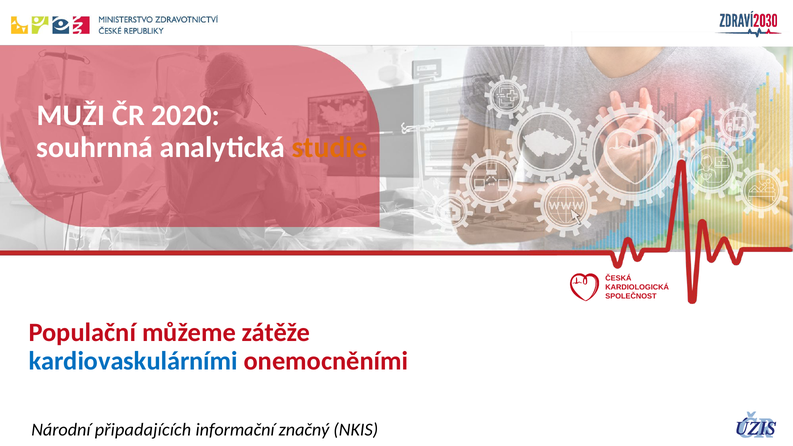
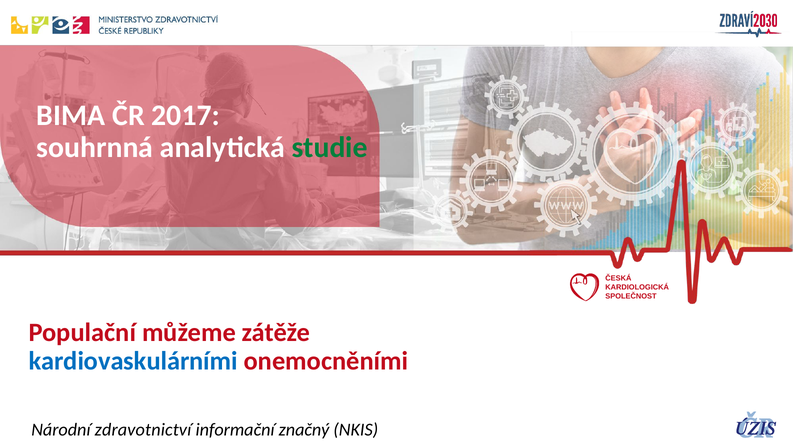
MUŽI: MUŽI -> BIMA (71, 115)
2020: 2020 -> 2017 (186, 115)
studie colour: orange -> green (330, 148)
připadajících: připadajících -> zdravotnictví (143, 430)
